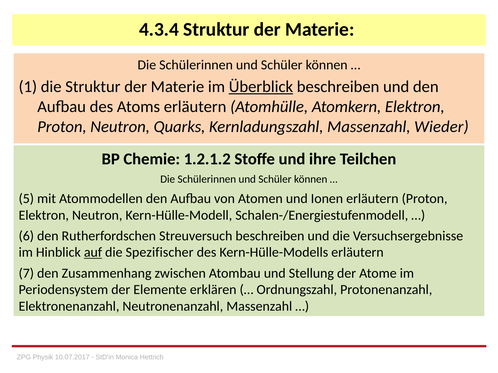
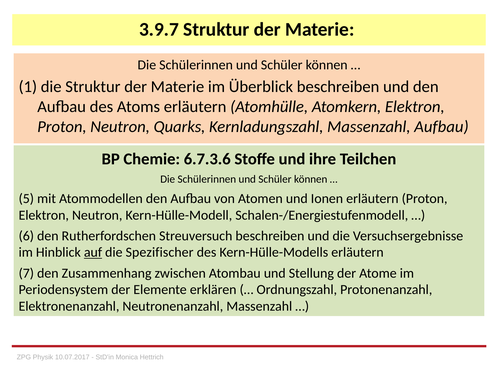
4.3.4: 4.3.4 -> 3.9.7 (159, 30)
Überblick underline: present -> none (261, 87)
Massenzahl Wieder: Wieder -> Aufbau (441, 127)
1.2.1.2: 1.2.1.2 -> 6.7.3.6 (207, 159)
